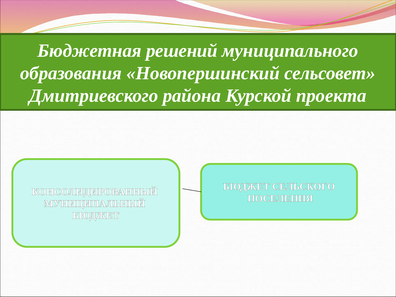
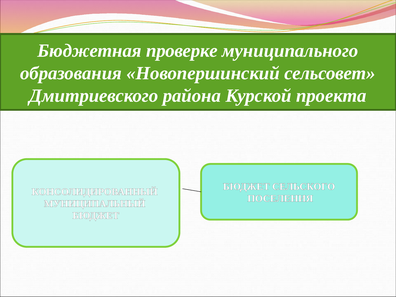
решений: решений -> проверке (182, 51)
